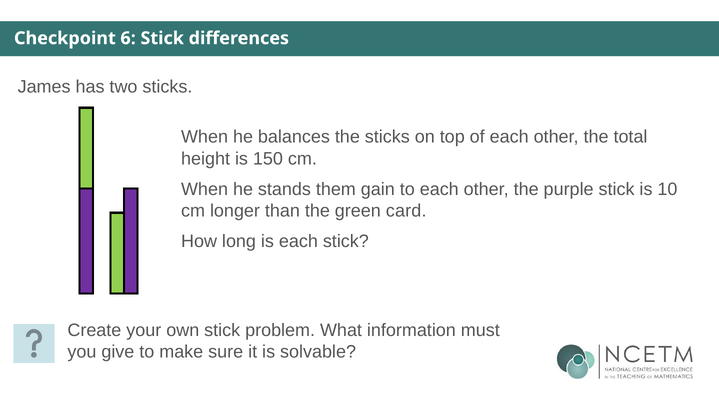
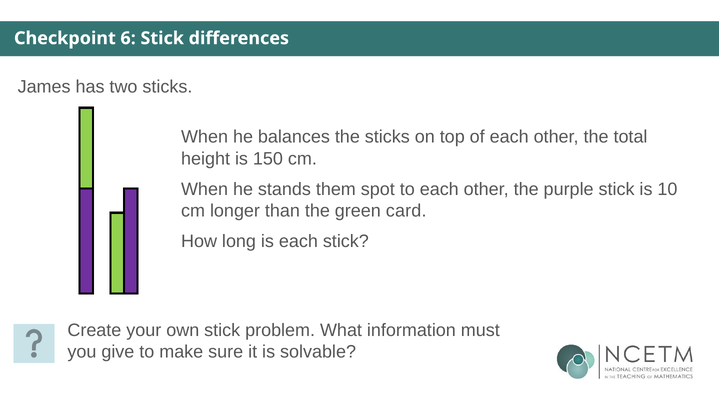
gain: gain -> spot (378, 189)
